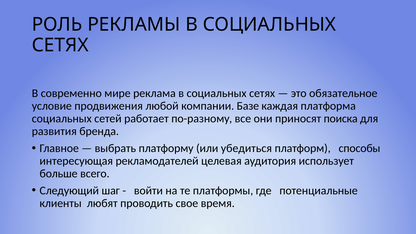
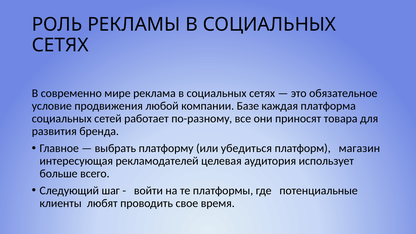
поиска: поиска -> товара (341, 119)
способы: способы -> магазин (359, 148)
